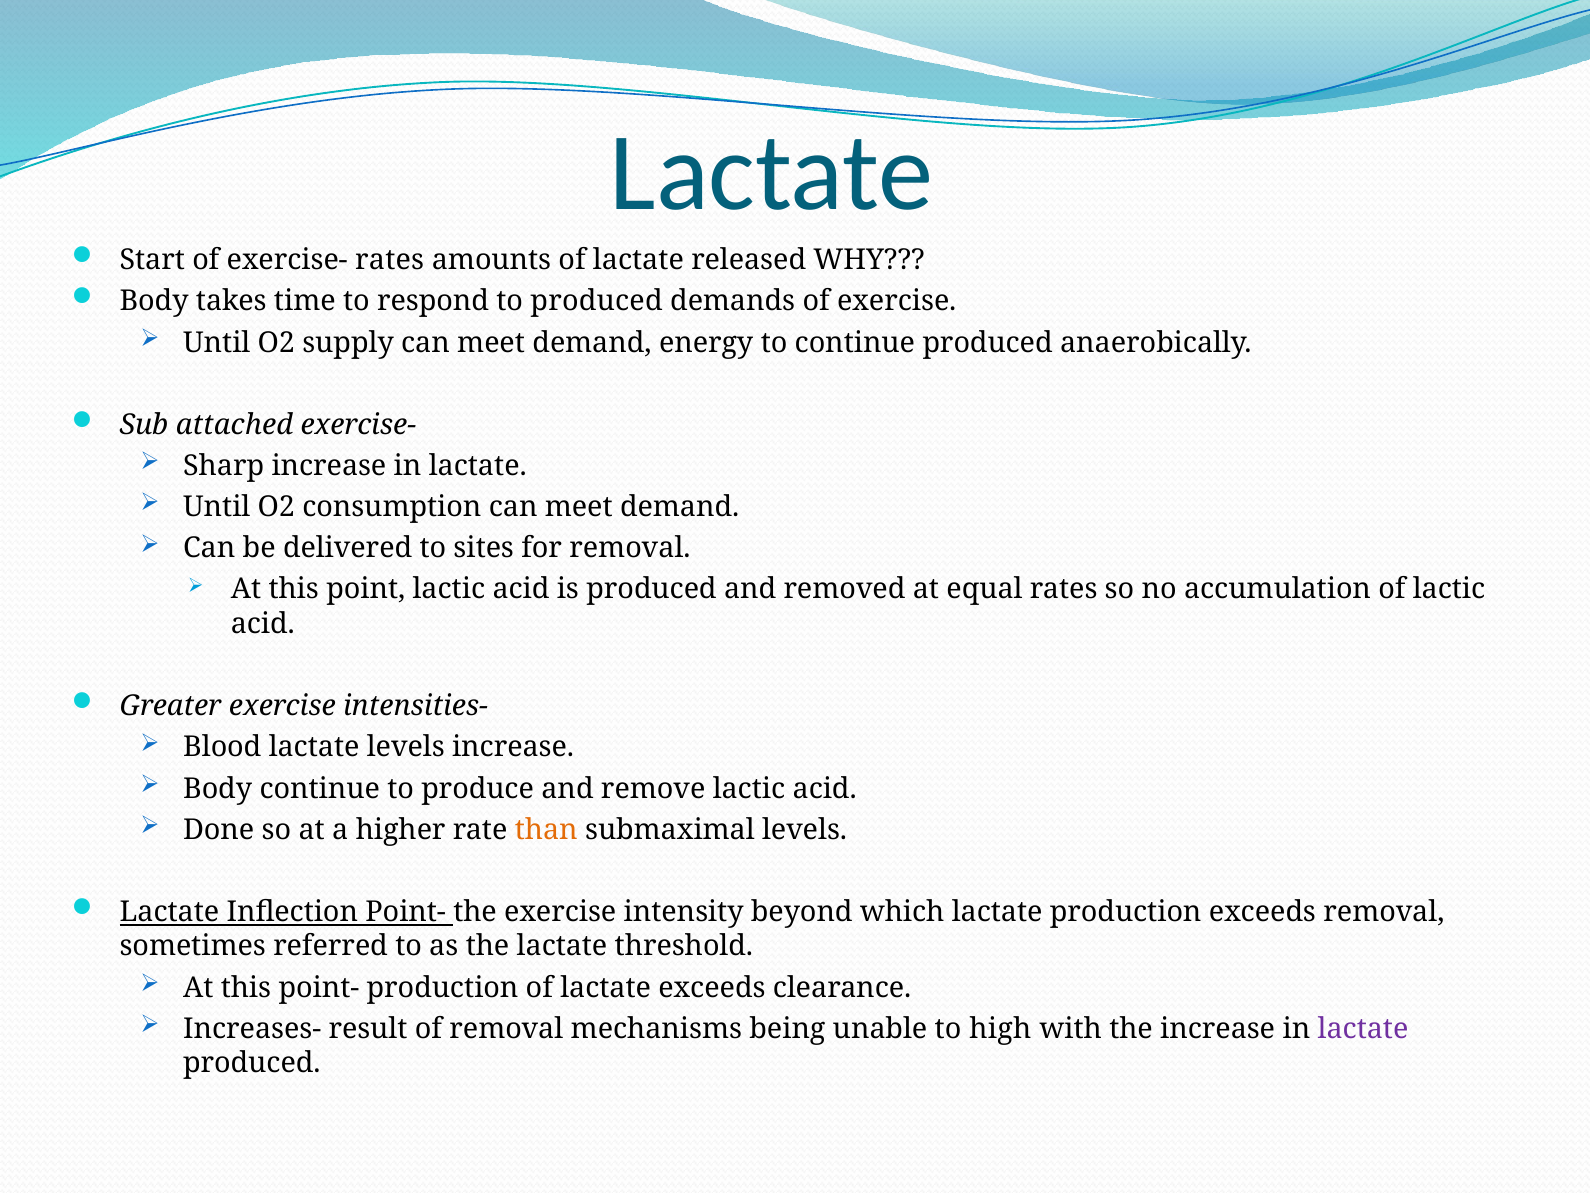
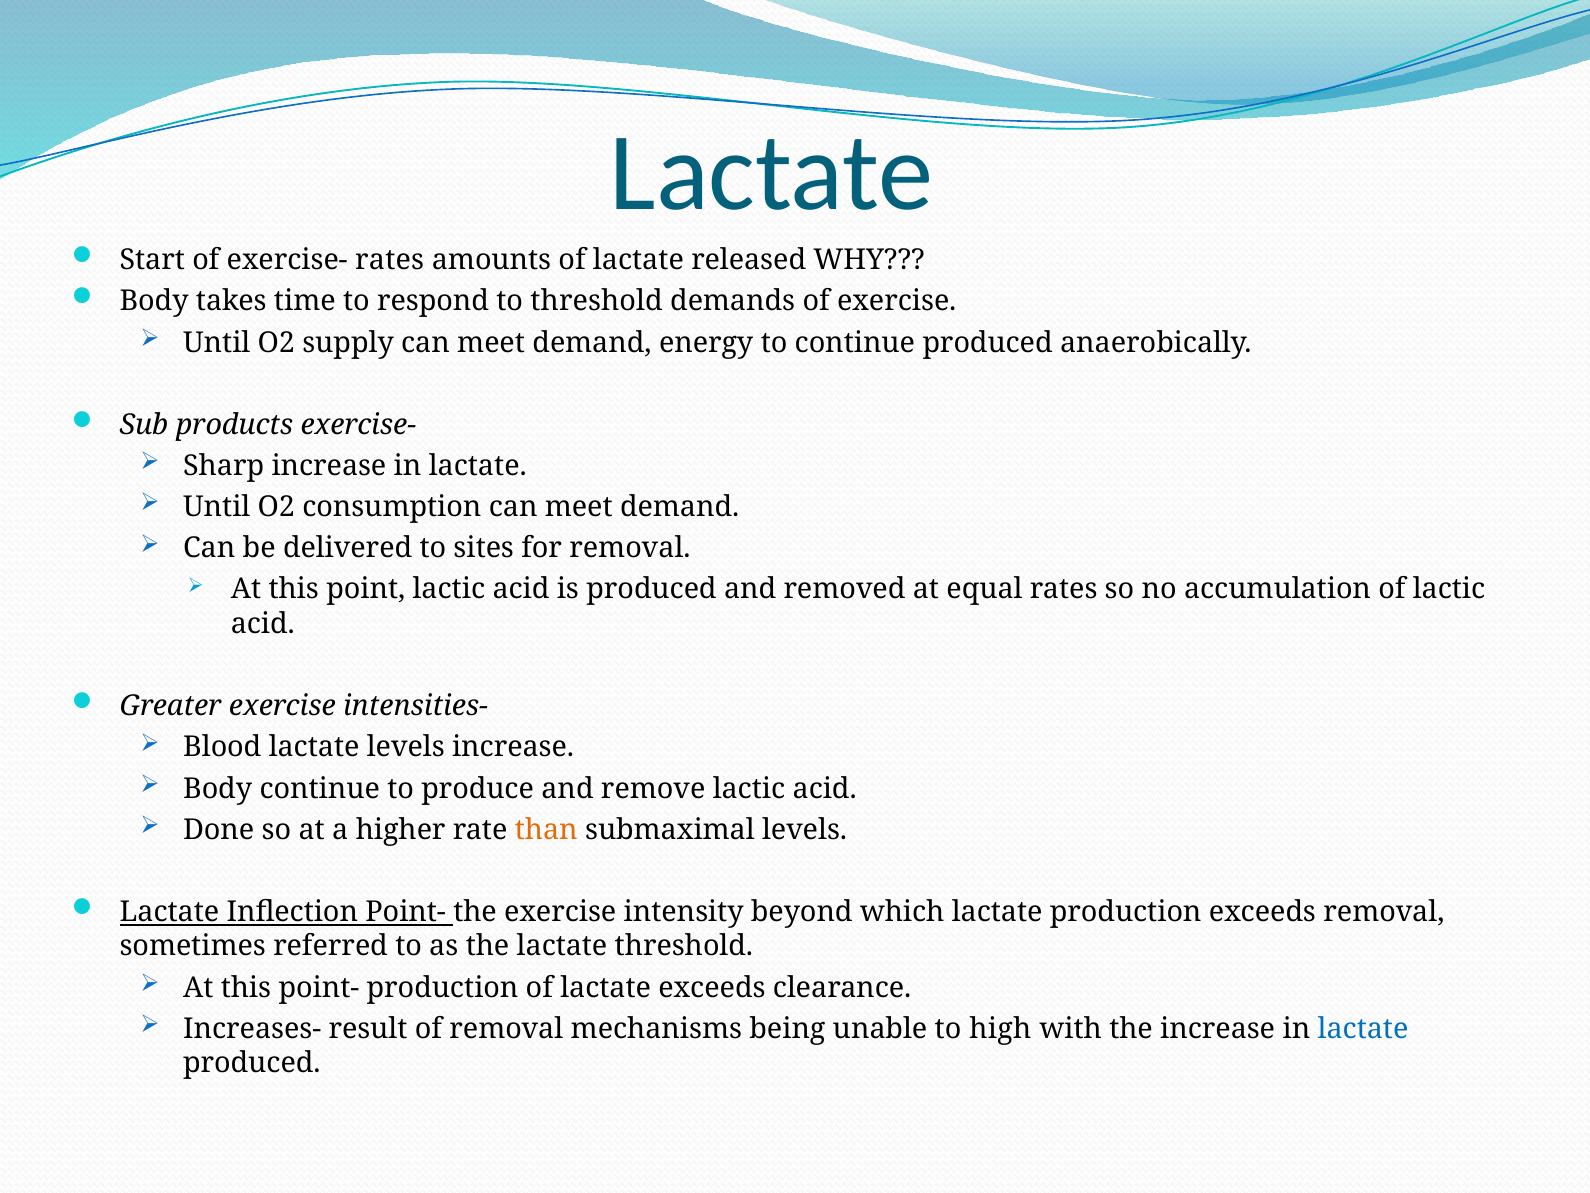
to produced: produced -> threshold (597, 301)
attached: attached -> products (235, 425)
lactate colour: purple -> blue (1363, 1028)
